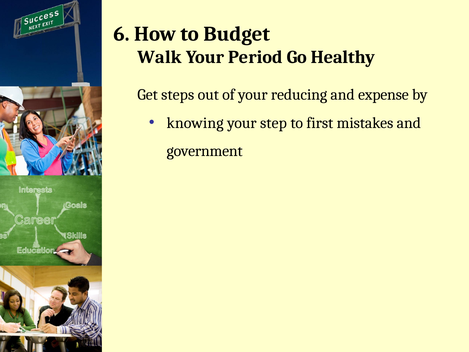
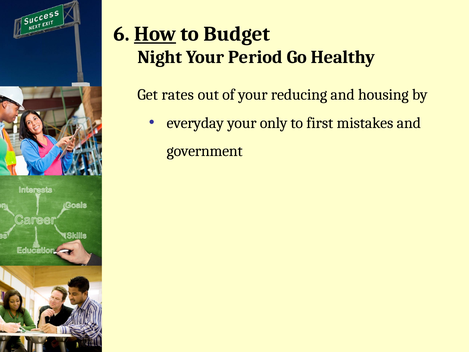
How underline: none -> present (155, 34)
Walk: Walk -> Night (160, 57)
steps: steps -> rates (178, 95)
expense: expense -> housing (383, 95)
knowing: knowing -> everyday (195, 123)
step: step -> only (274, 123)
